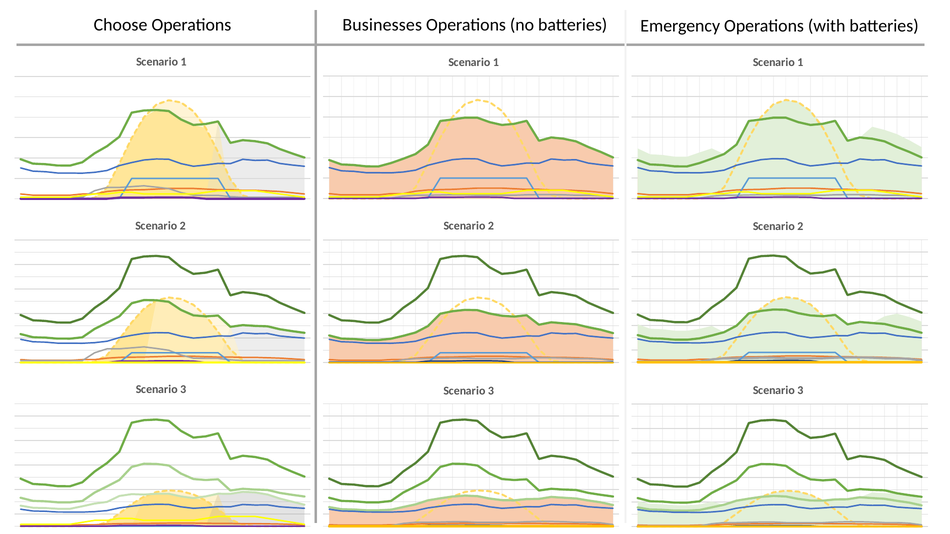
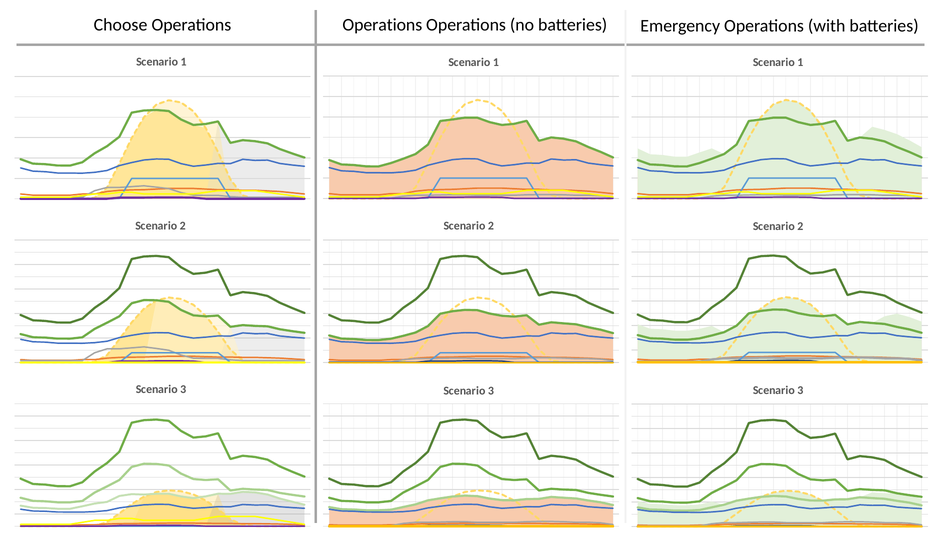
Businesses: Businesses -> Operations (382, 25)
